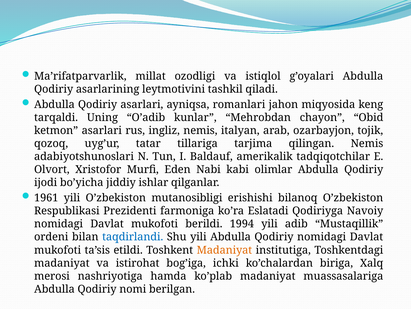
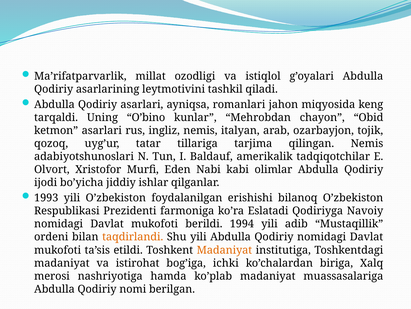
O’adib: O’adib -> O’bino (146, 117)
1961: 1961 -> 1993 (46, 197)
mutanosibligi: mutanosibligi -> foydalanilgan (187, 197)
taqdirlandi colour: blue -> orange (133, 236)
